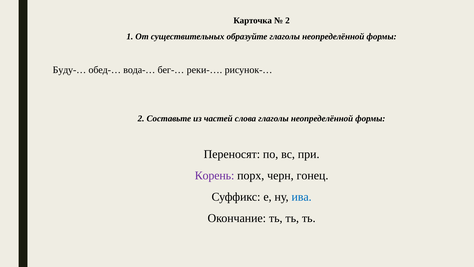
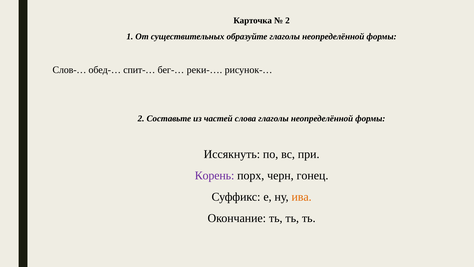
Буду-…: Буду-… -> Слов-… (69, 70)
вода-…: вода-… -> спит-… (139, 70)
Переносят: Переносят -> Иссякнуть (232, 154)
ива colour: blue -> orange (302, 197)
